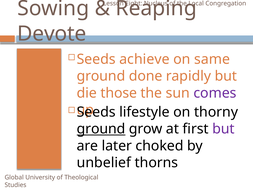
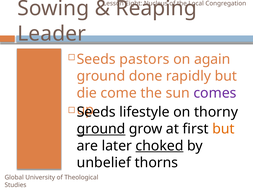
Devote: Devote -> Leader (52, 34)
achieve: achieve -> pastors (144, 59)
same: same -> again (212, 59)
those: those -> come (119, 93)
but colour: purple -> orange (223, 129)
choked underline: none -> present (160, 146)
